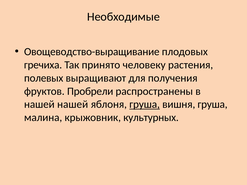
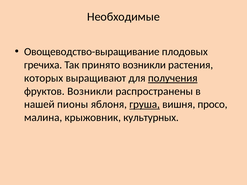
принято человеку: человеку -> возникли (144, 65)
полевых: полевых -> которых (44, 78)
получения underline: none -> present (173, 78)
фруктов Пробрели: Пробрели -> Возникли (90, 91)
нашей нашей: нашей -> пионы (73, 105)
вишня груша: груша -> просо (213, 105)
